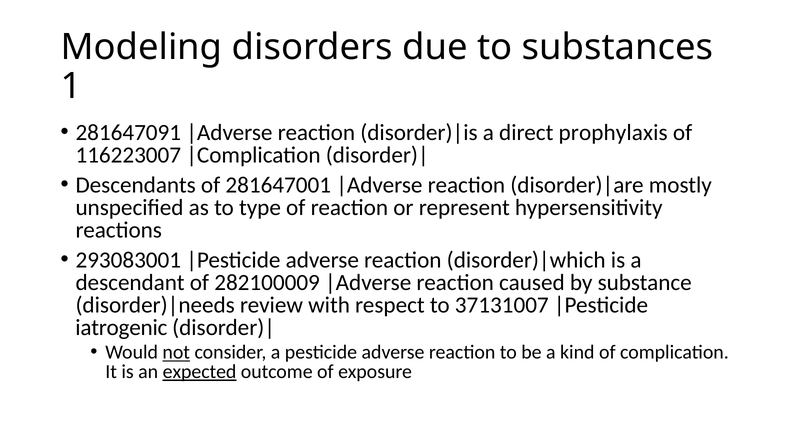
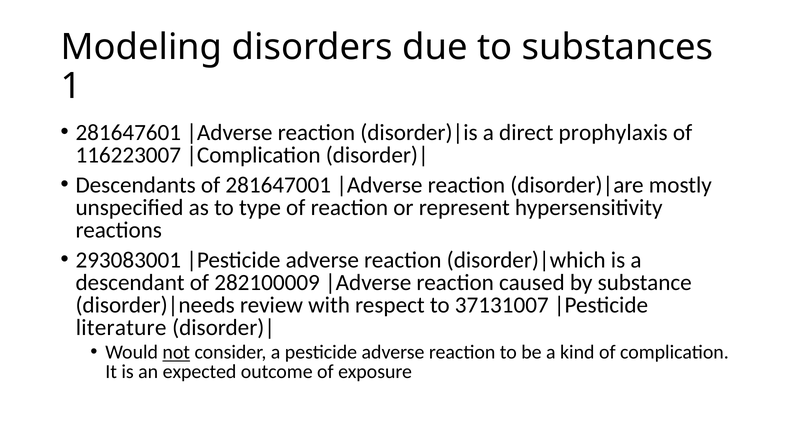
281647091: 281647091 -> 281647601 (128, 132)
iatrogenic: iatrogenic -> literature (121, 328)
expected underline: present -> none (200, 372)
